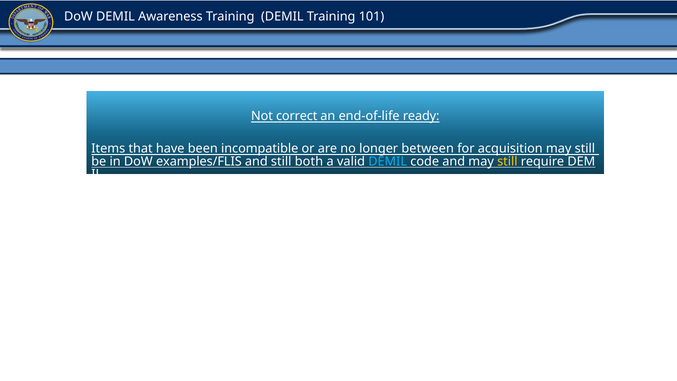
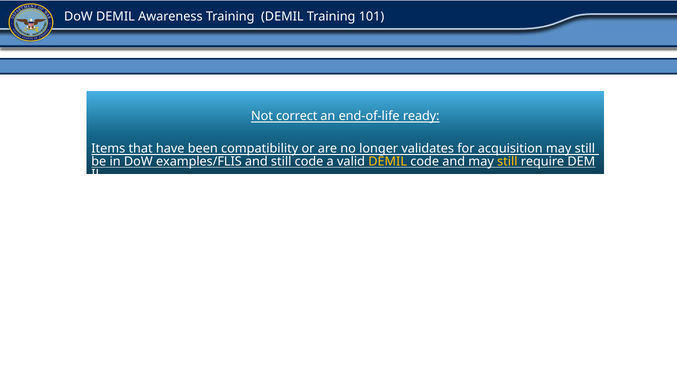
incompatible: incompatible -> compatibility (260, 149)
between: between -> validates (428, 149)
still both: both -> code (309, 161)
DEMIL colour: light blue -> yellow (388, 161)
